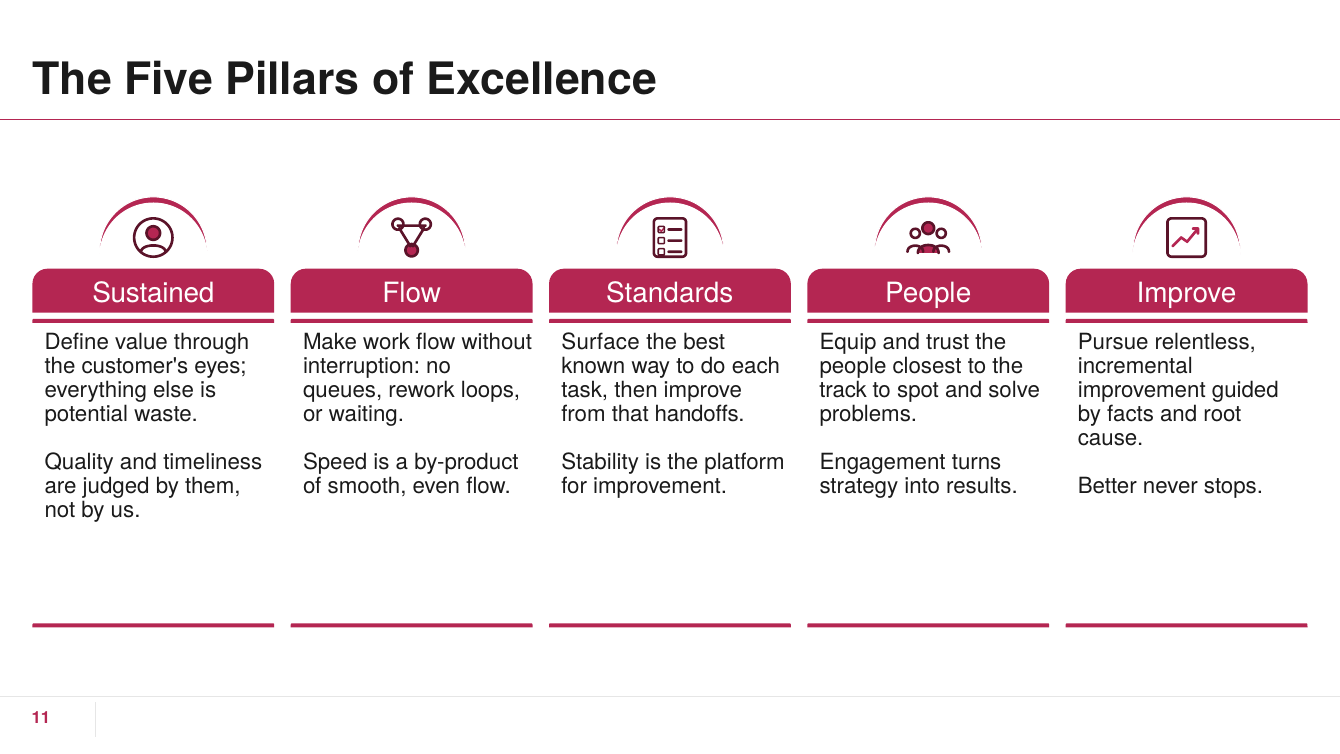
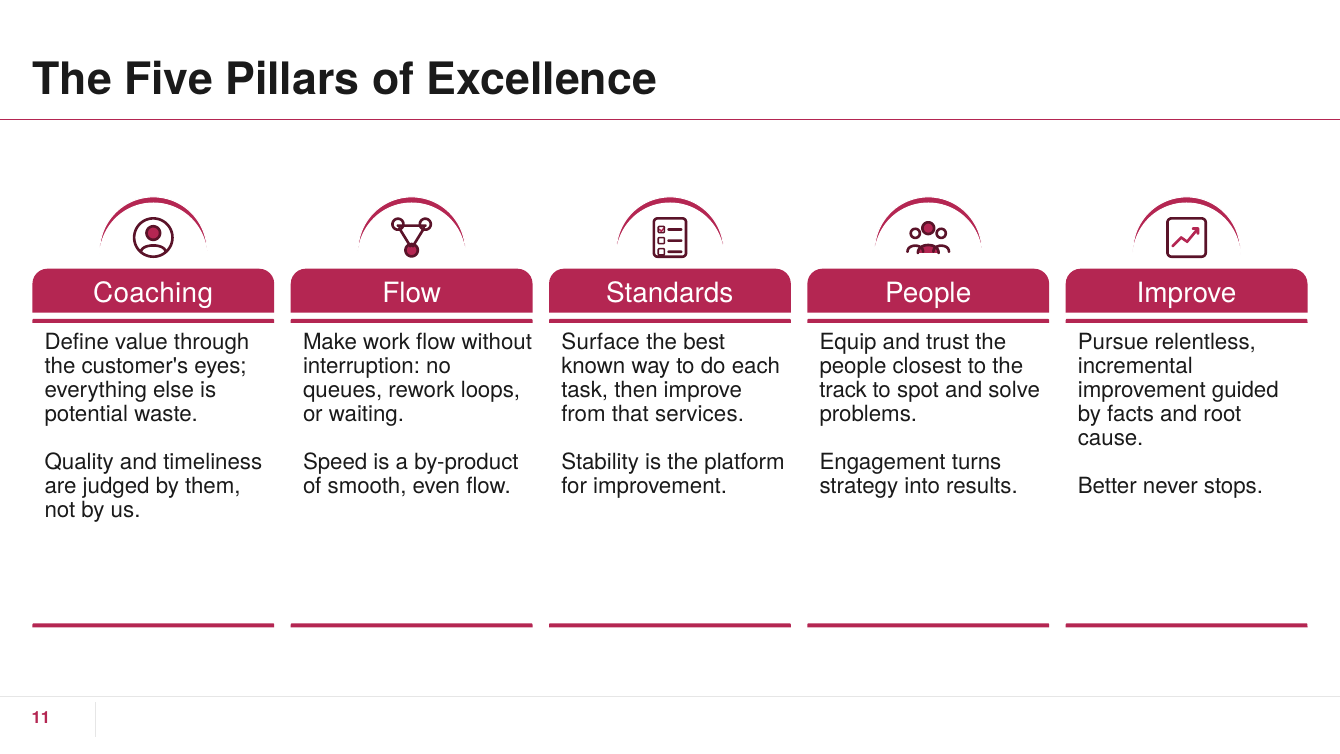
Sustained: Sustained -> Coaching (153, 293)
handoffs: handoffs -> services (700, 414)
